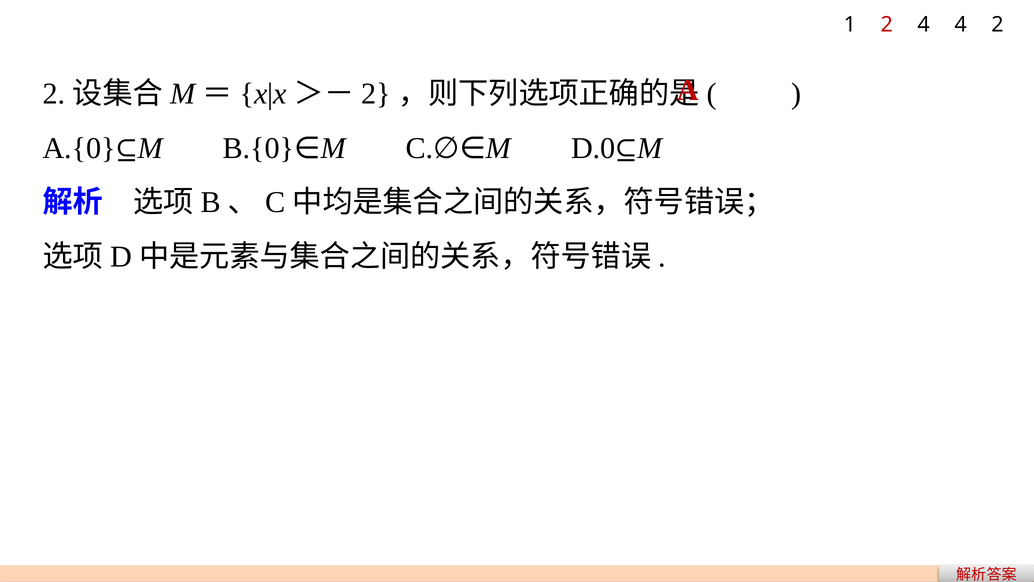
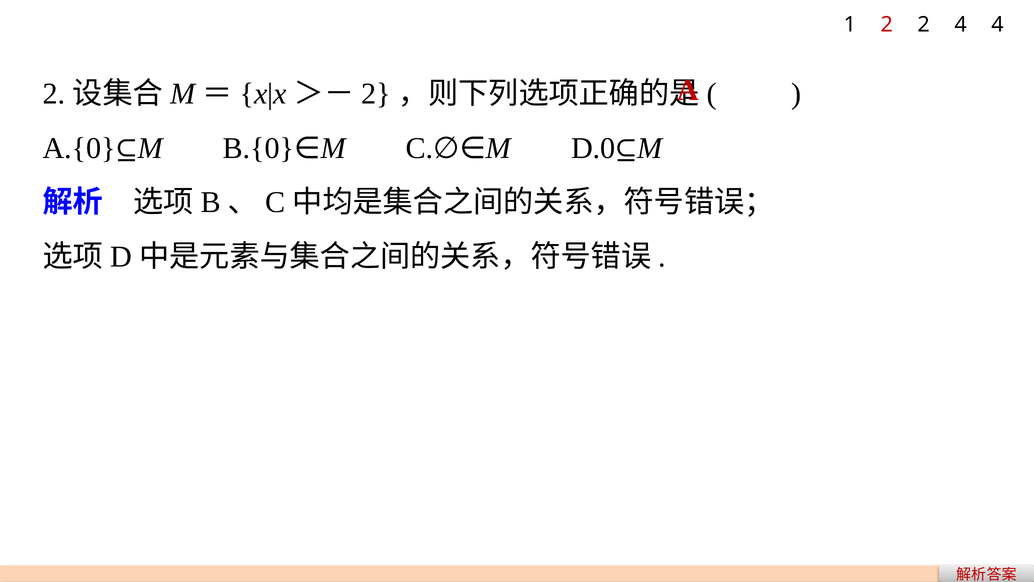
2 4: 4 -> 2 (924, 24)
4 2: 2 -> 4 (997, 24)
